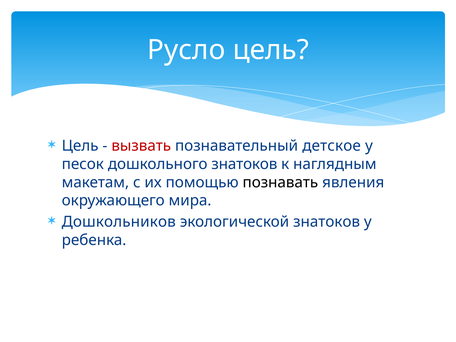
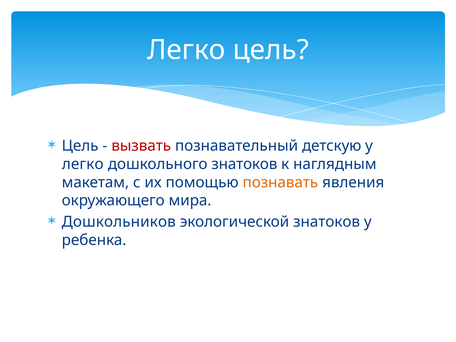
Русло: Русло -> Легко (186, 50)
детское: детское -> детскую (332, 146)
песок: песок -> легко (83, 164)
познавать colour: black -> orange (280, 182)
